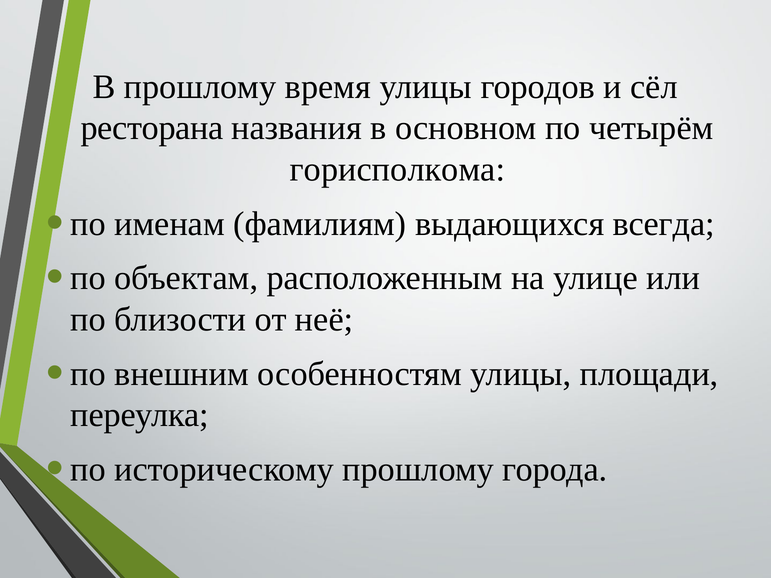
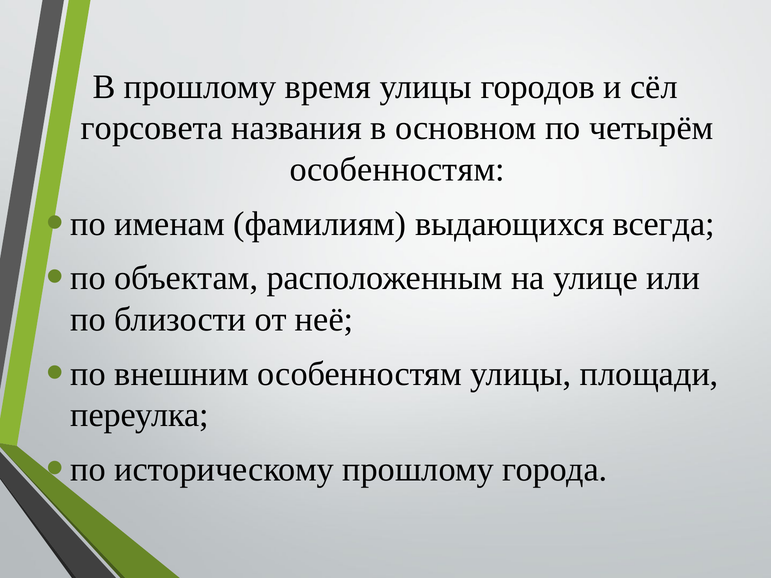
ресторана: ресторана -> горсовета (152, 128)
горисполкома: горисполкома -> особенностям (397, 169)
